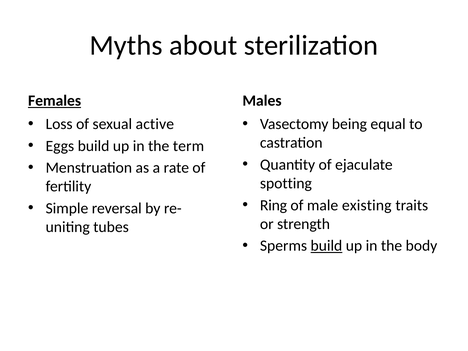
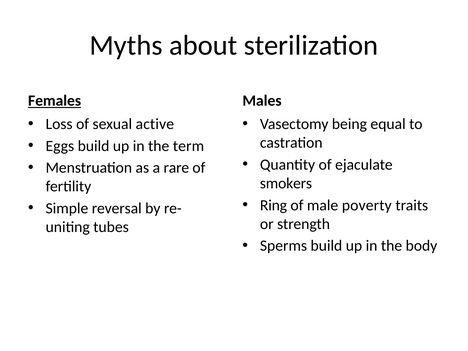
rate: rate -> rare (176, 168)
spotting: spotting -> smokers (286, 183)
existing: existing -> poverty (367, 205)
build underline: present -> none (326, 246)
